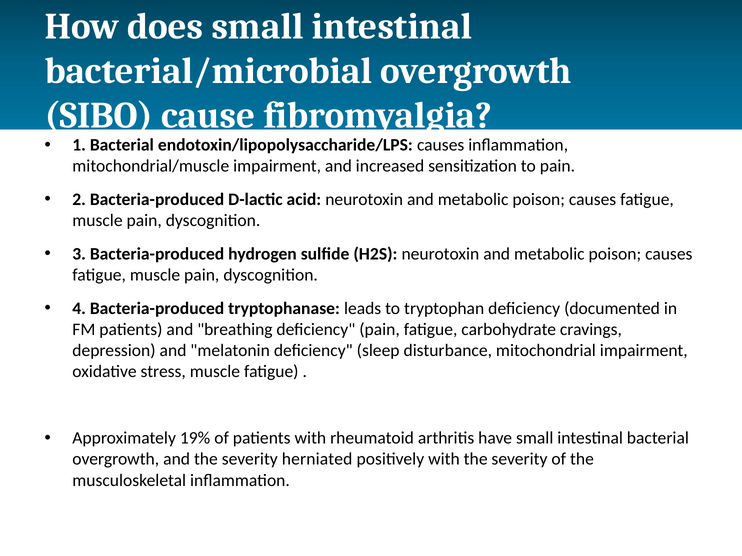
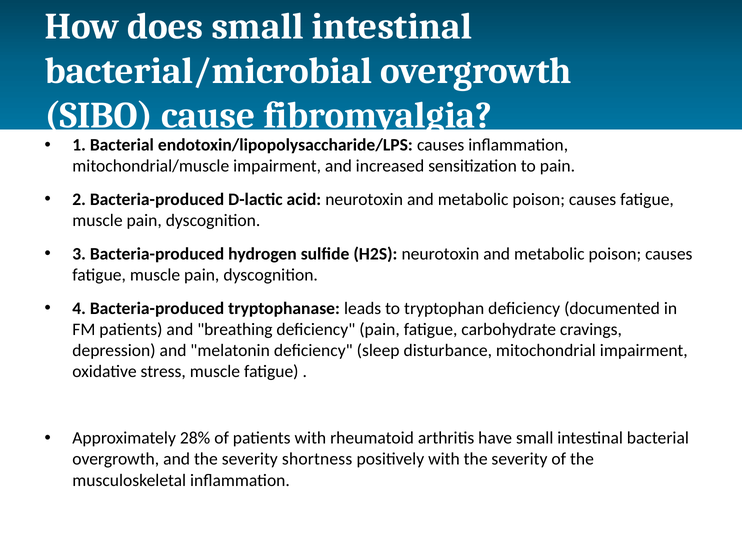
19%: 19% -> 28% (195, 439)
herniated: herniated -> shortness (317, 460)
